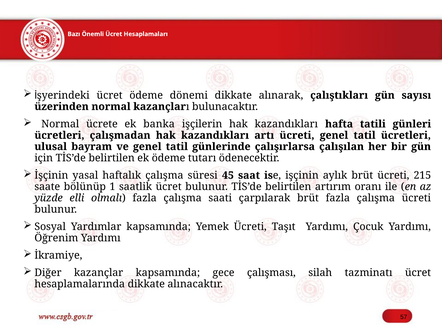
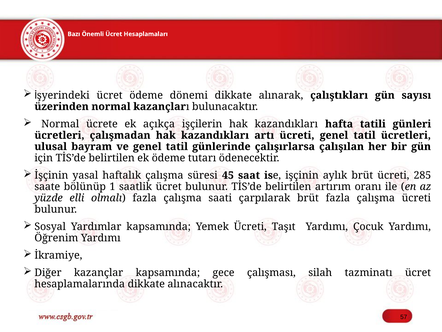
banka: banka -> açıkça (159, 124)
215: 215 -> 285 (422, 175)
